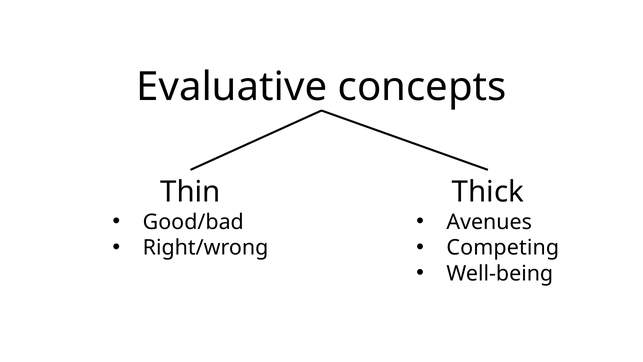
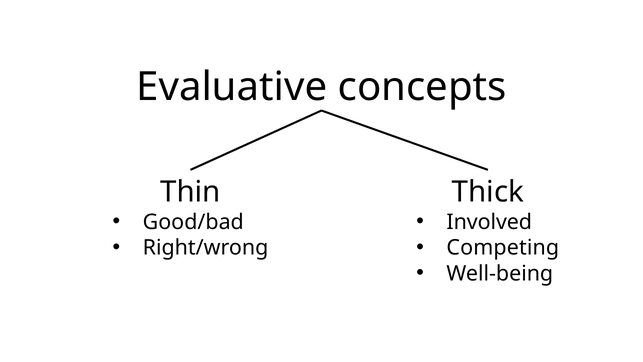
Avenues: Avenues -> Involved (489, 222)
